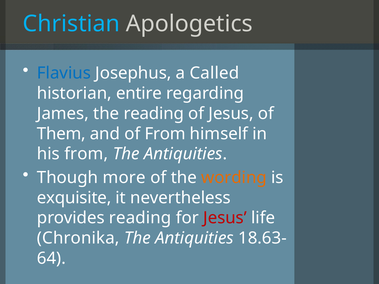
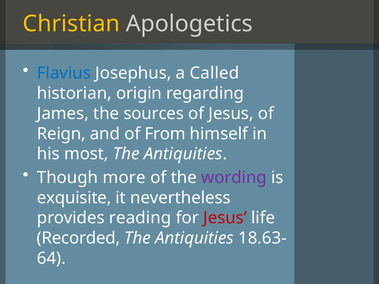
Christian colour: light blue -> yellow (71, 24)
entire: entire -> origin (139, 93)
the reading: reading -> sources (154, 114)
Them: Them -> Reign (61, 134)
his from: from -> most (86, 154)
wording colour: orange -> purple (234, 178)
Chronika: Chronika -> Recorded (78, 238)
